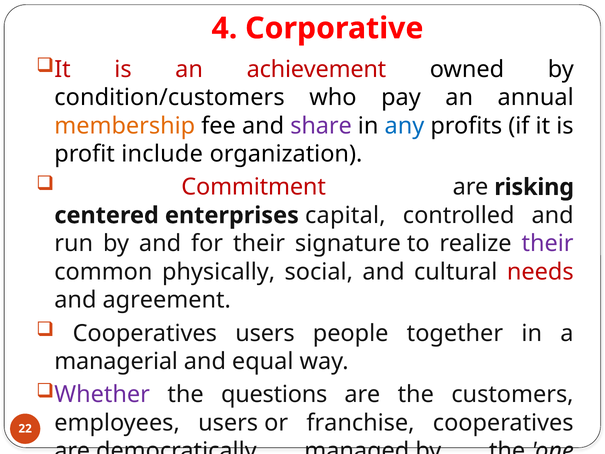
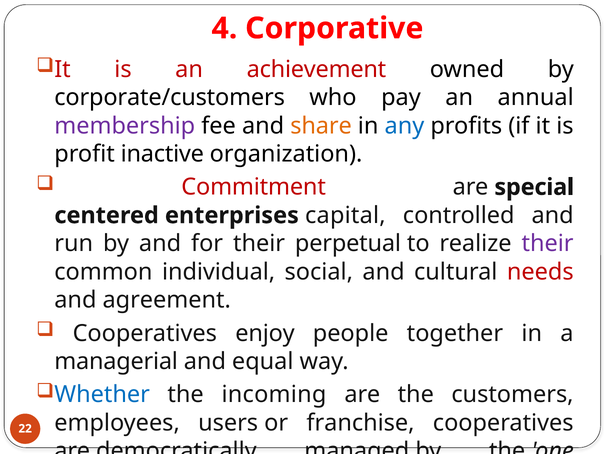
condition/customers: condition/customers -> corporate/customers (170, 97)
membership colour: orange -> purple (125, 126)
share colour: purple -> orange (321, 126)
include: include -> inactive (162, 154)
risking: risking -> special (534, 187)
signature: signature -> perpetual (348, 244)
physically: physically -> individual (219, 272)
Cooperatives users: users -> enjoy (265, 333)
Whether colour: purple -> blue (102, 394)
questions: questions -> incoming (274, 394)
